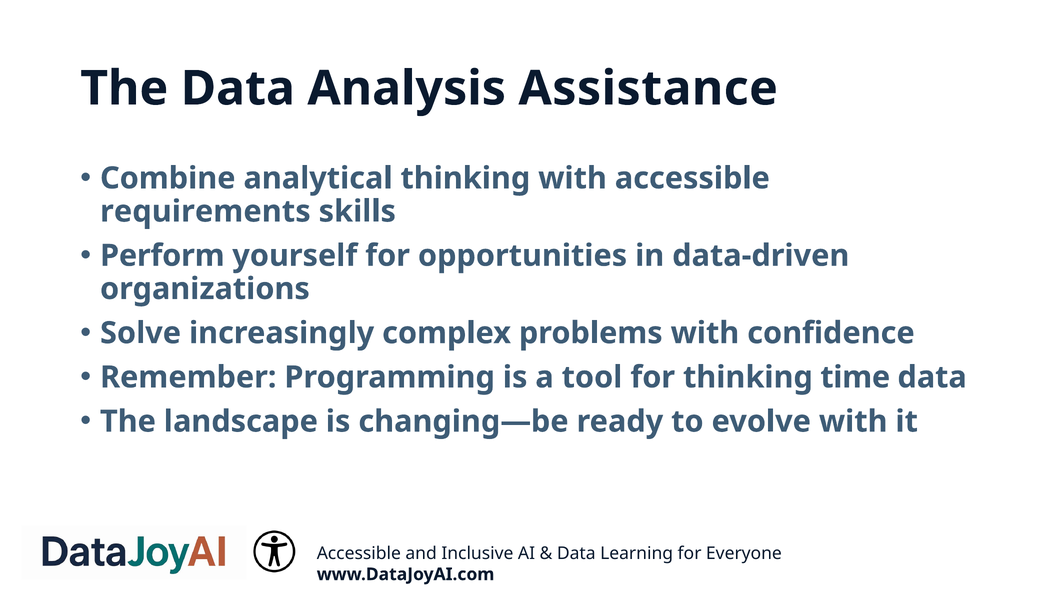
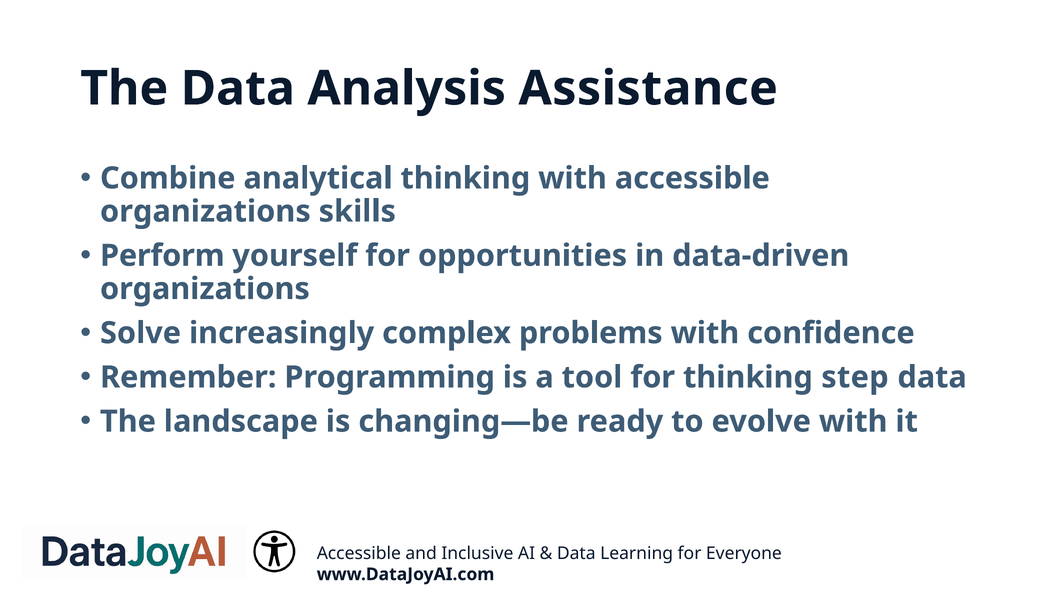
requirements: requirements -> organizations (205, 211)
time: time -> step (855, 377)
